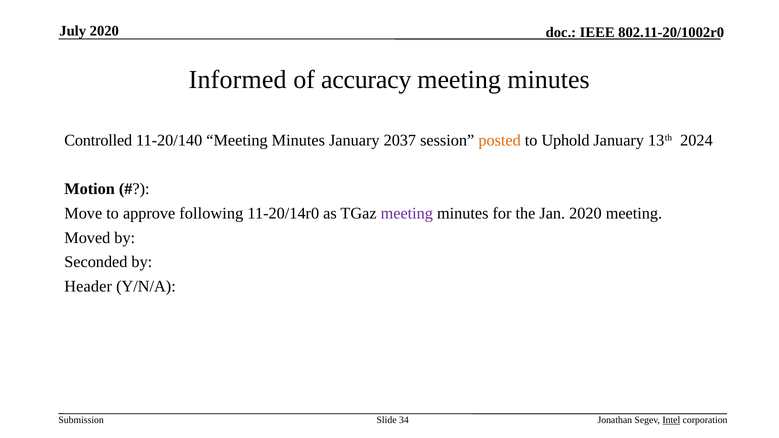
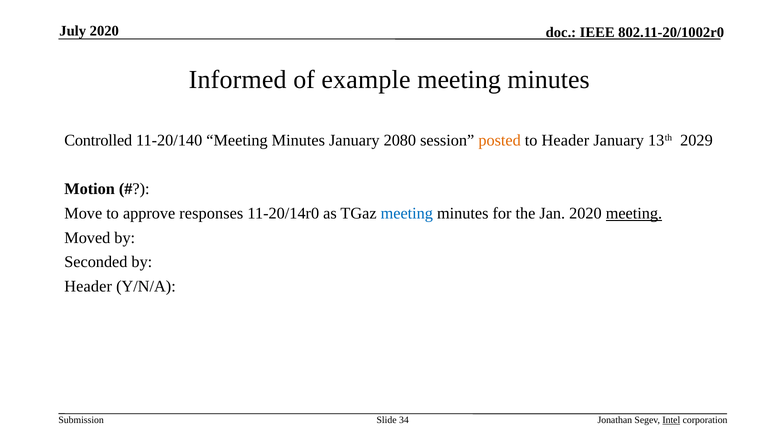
accuracy: accuracy -> example (366, 80)
2037: 2037 -> 2080 (400, 140)
to Uphold: Uphold -> Header (565, 140)
2024: 2024 -> 2029 (696, 140)
following: following -> responses (211, 213)
meeting colour: purple -> blue (407, 213)
meeting underline: none -> present (634, 213)
